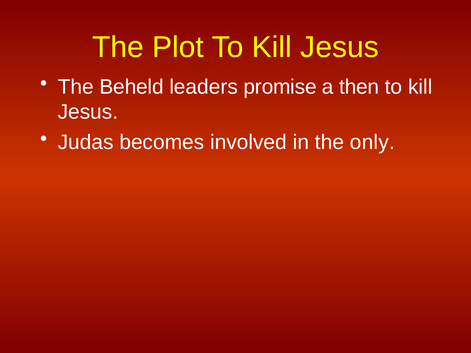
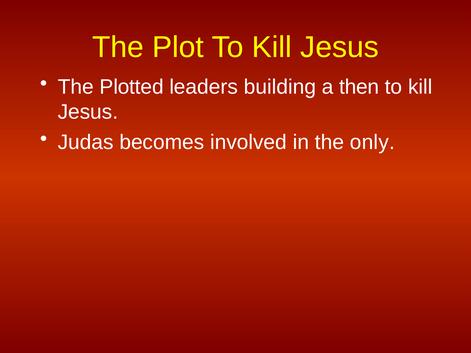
Beheld: Beheld -> Plotted (132, 87)
promise: promise -> building (280, 87)
